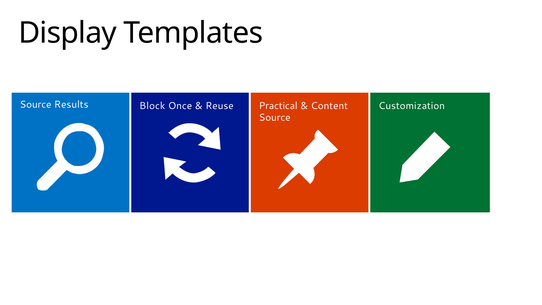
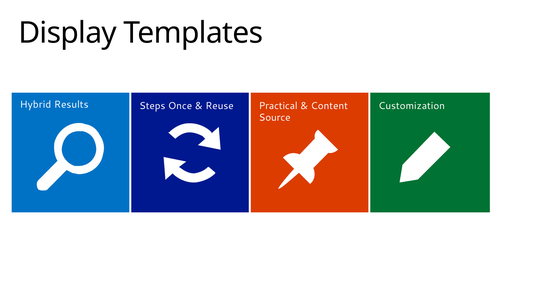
Source: Source -> Hybrid (35, 104)
Block: Block -> Steps (152, 106)
